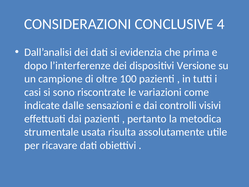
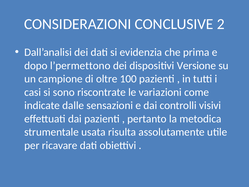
4: 4 -> 2 (221, 24)
l’interferenze: l’interferenze -> l’permettono (80, 66)
